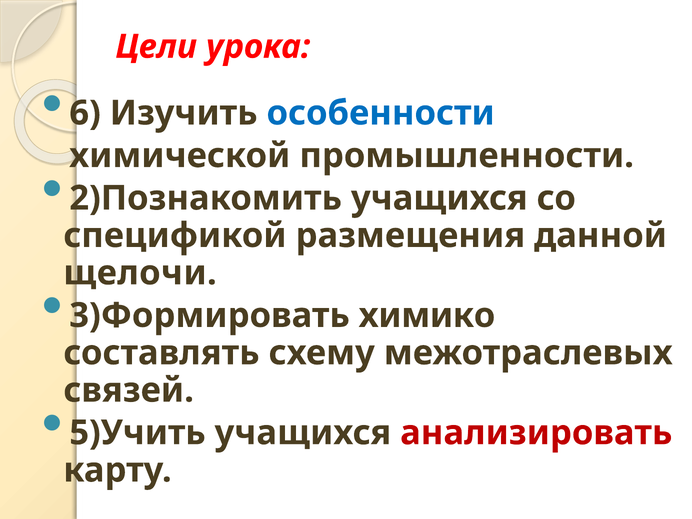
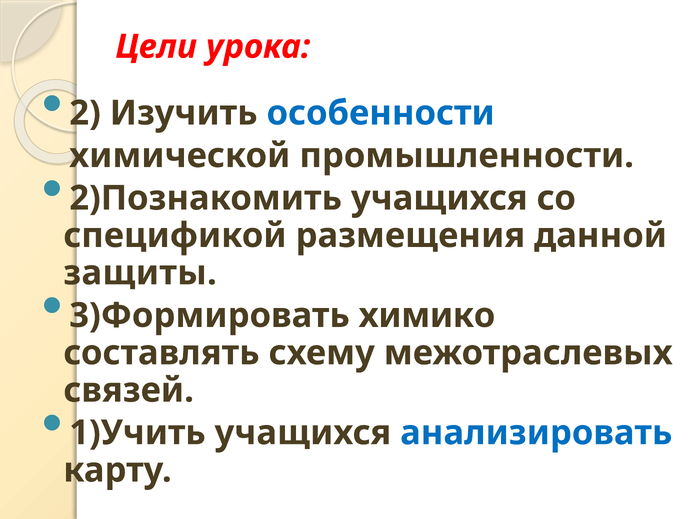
6: 6 -> 2 (85, 113)
щелочи: щелочи -> защиты (140, 273)
5)Учить: 5)Учить -> 1)Учить (138, 433)
анализировать colour: red -> blue (536, 433)
